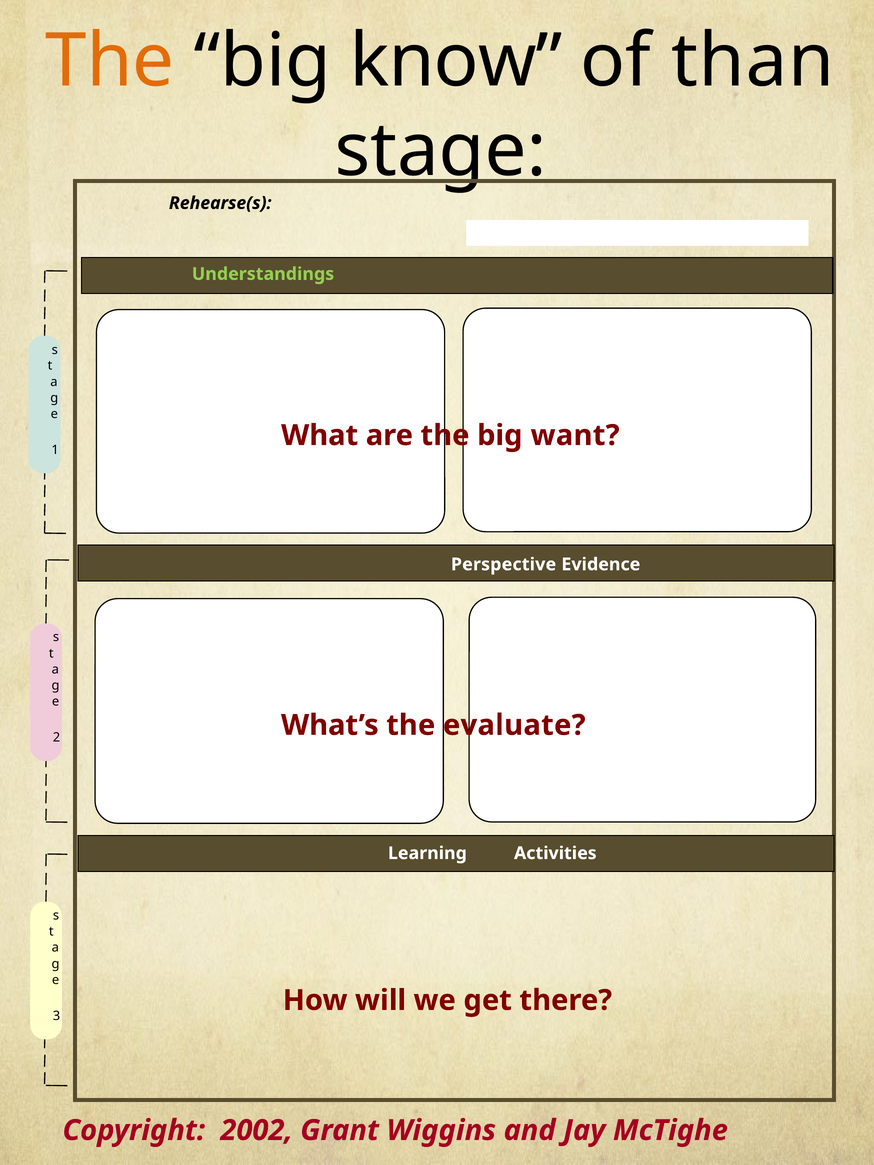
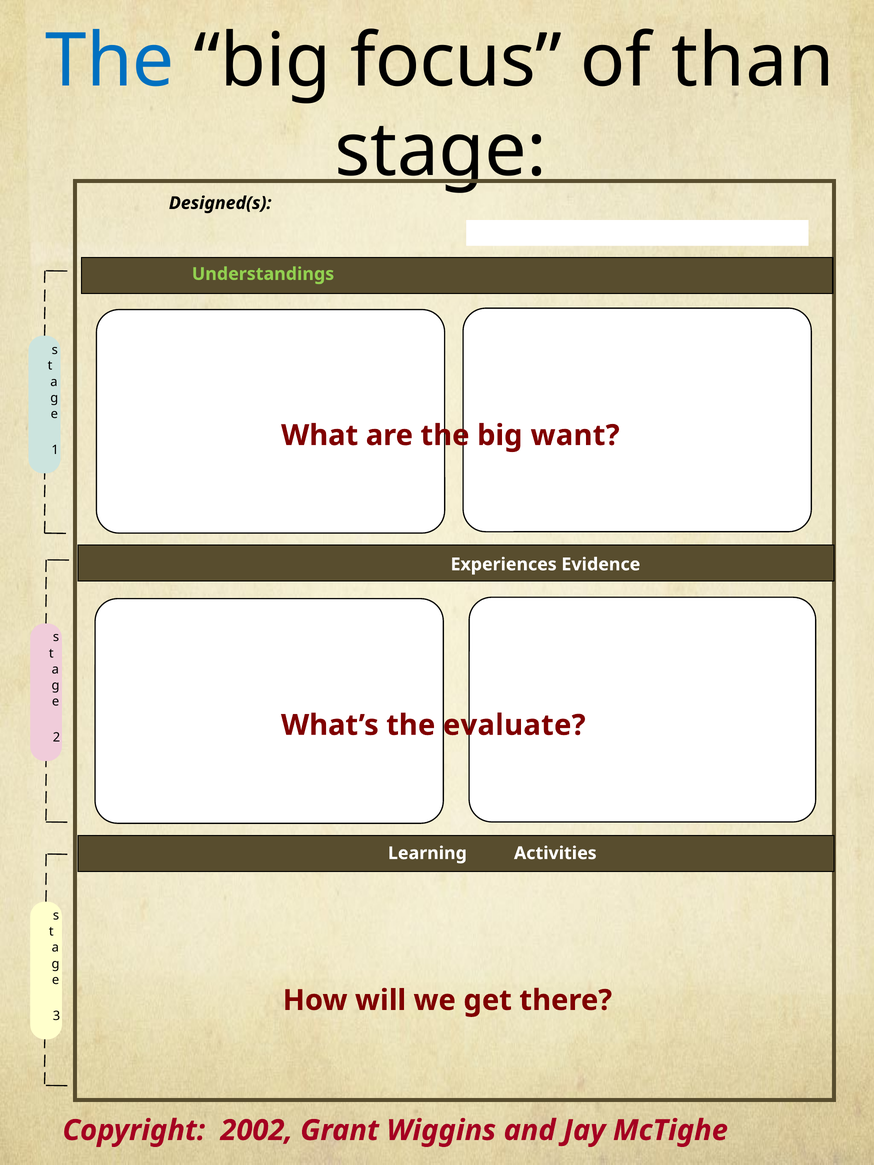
The colour: orange -> blue (110, 61)
know: know -> focus (456, 61)
Rehearse(s: Rehearse(s -> Designed(s (220, 203)
Perspective: Perspective -> Experiences (504, 565)
